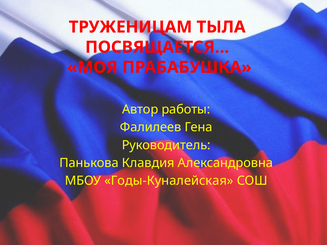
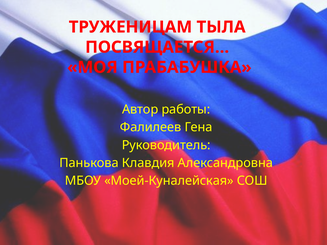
Годы-Куналейская: Годы-Куналейская -> Моей-Куналейская (169, 181)
